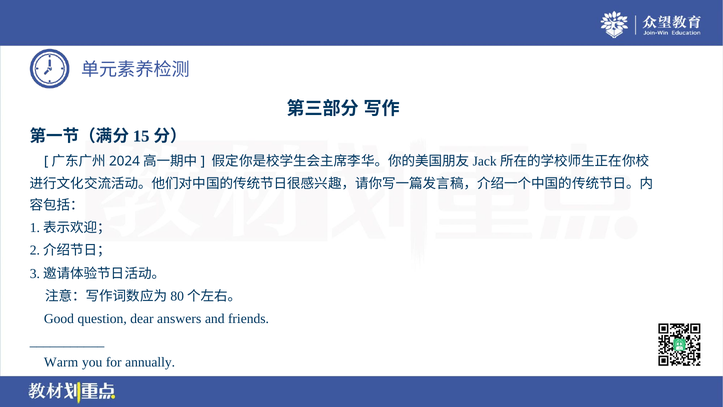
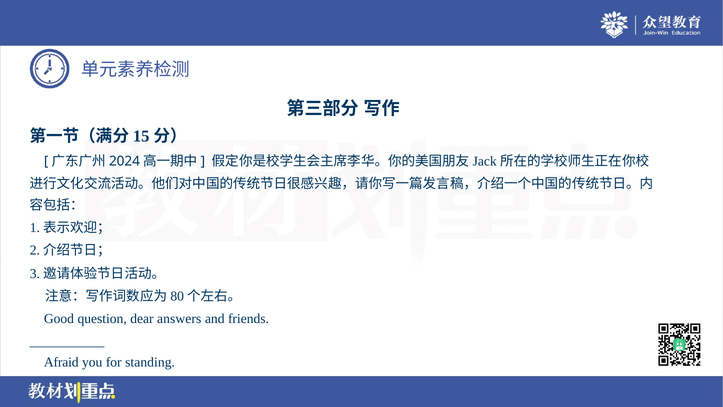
Warm: Warm -> Afraid (61, 362)
annually: annually -> standing (150, 362)
